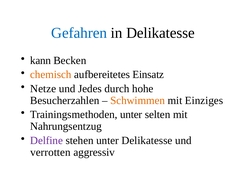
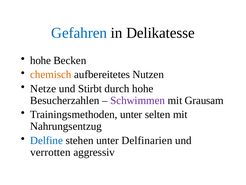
kann: kann -> hohe (41, 60)
Einsatz: Einsatz -> Nutzen (148, 74)
Jedes: Jedes -> Stirbt (90, 88)
Schwimmen colour: orange -> purple (138, 100)
Einziges: Einziges -> Grausam (204, 100)
Delfine colour: purple -> blue (47, 140)
unter Delikatesse: Delikatesse -> Delfinarien (147, 140)
